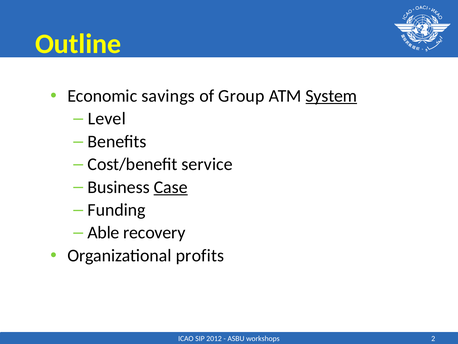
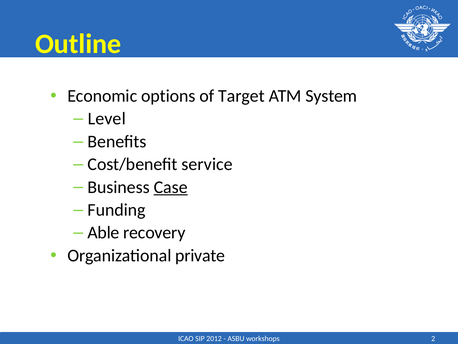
savings: savings -> options (168, 96)
Group: Group -> Target (241, 96)
System underline: present -> none (331, 96)
profits: profits -> private (200, 255)
